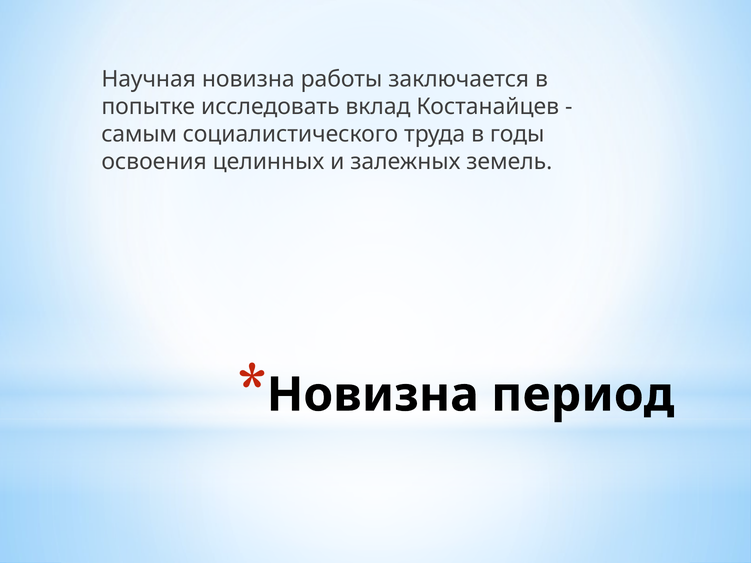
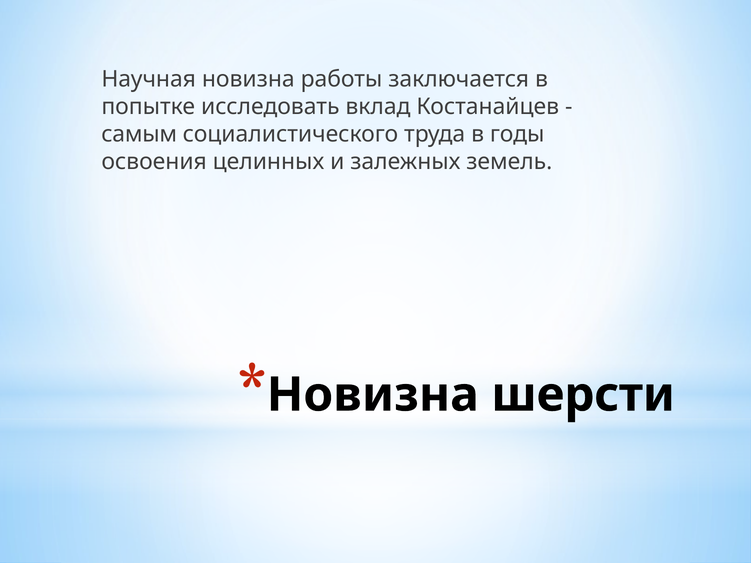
период: период -> шерсти (583, 395)
